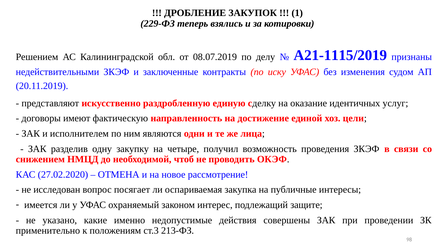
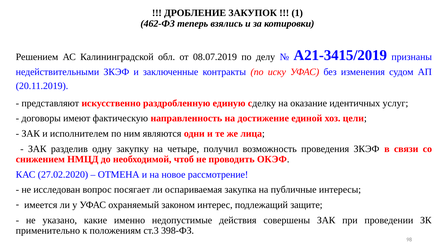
229-ФЗ: 229-ФЗ -> 462-ФЗ (158, 23)
А21-1115/2019: А21-1115/2019 -> А21-3415/2019 (340, 55)
213-ФЗ: 213-ФЗ -> 398-ФЗ (178, 231)
